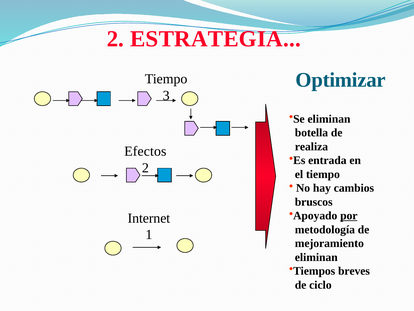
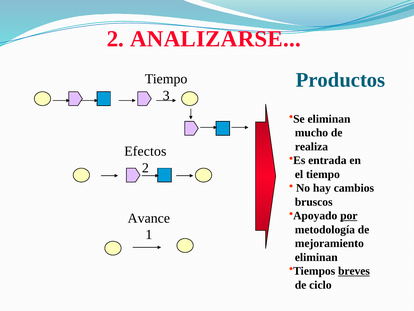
ESTRATEGIA: ESTRATEGIA -> ANALIZARSE (215, 39)
Optimizar: Optimizar -> Productos (341, 80)
botella: botella -> mucho (311, 133)
Internet: Internet -> Avance (149, 218)
breves underline: none -> present (354, 271)
